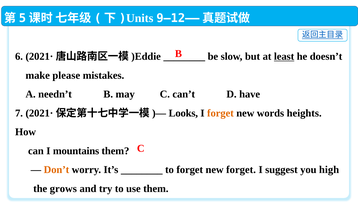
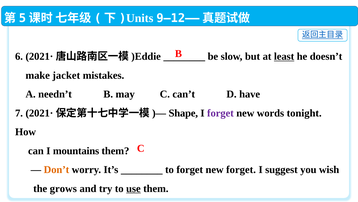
please: please -> jacket (66, 75)
Looks: Looks -> Shape (183, 113)
forget colour: orange -> purple (220, 113)
heights: heights -> tonight (304, 113)
high: high -> wish (329, 169)
use underline: none -> present (133, 188)
